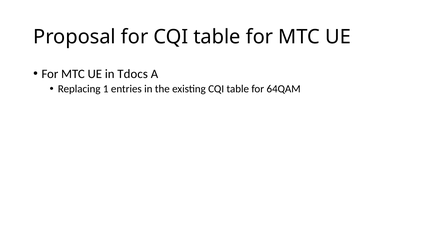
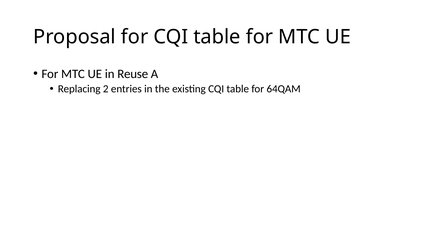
Tdocs: Tdocs -> Reuse (133, 74)
1: 1 -> 2 (106, 89)
